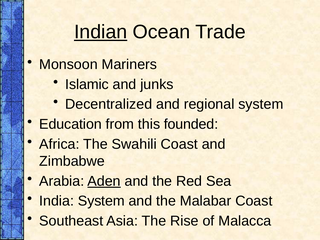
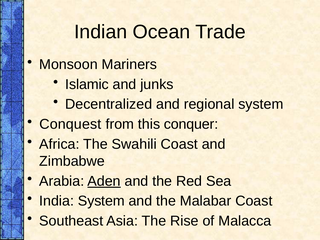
Indian underline: present -> none (101, 32)
Education: Education -> Conquest (70, 124)
founded: founded -> conquer (191, 124)
